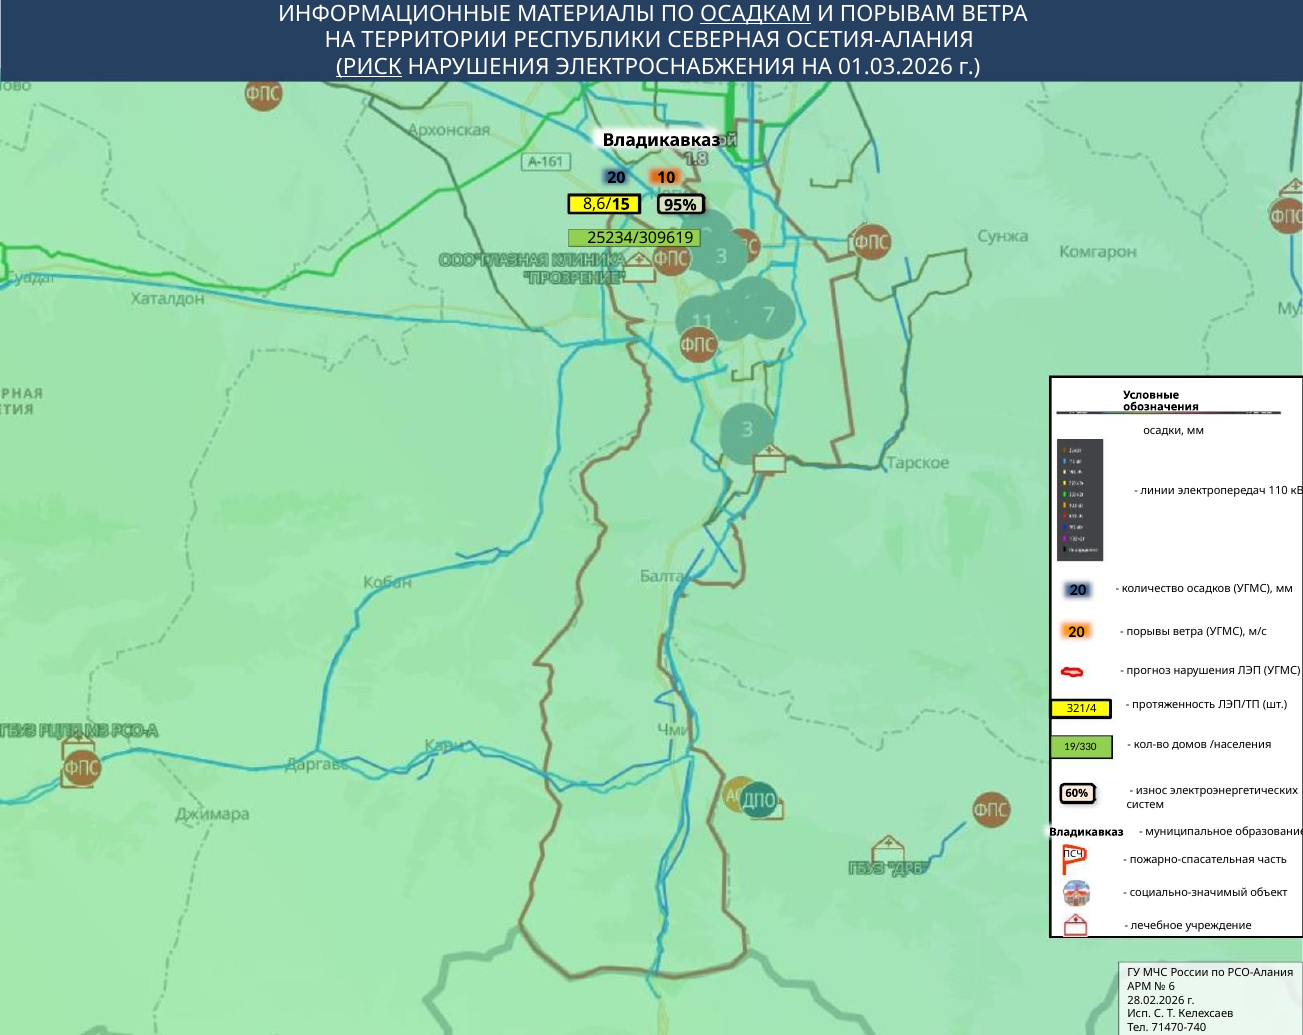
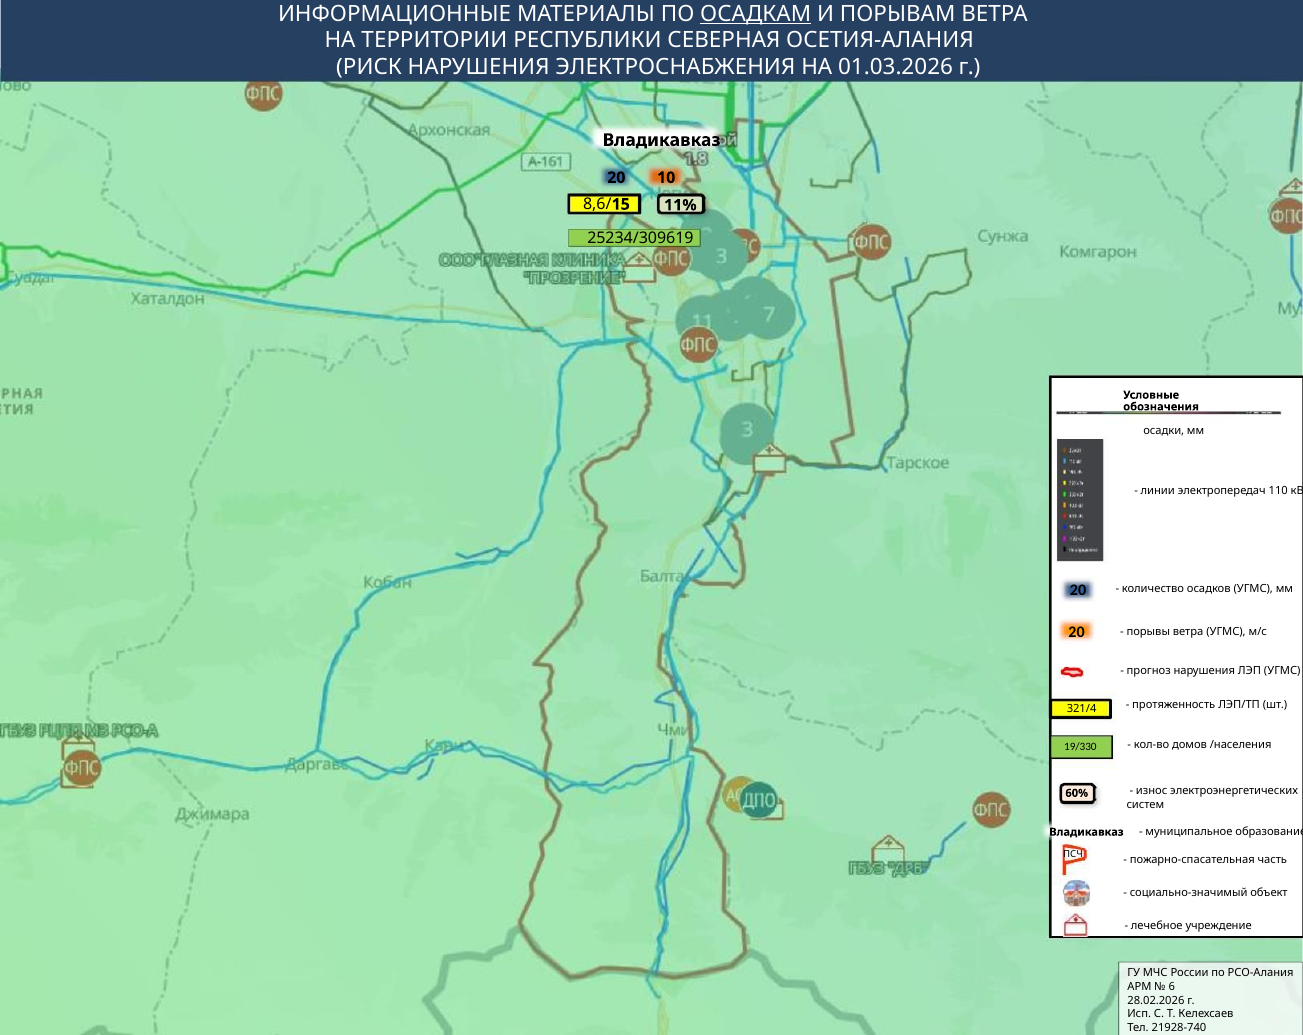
РИСК underline: present -> none (369, 67)
95%: 95% -> 11% (680, 205)
71470-740: 71470-740 -> 21928-740 (1179, 1029)
